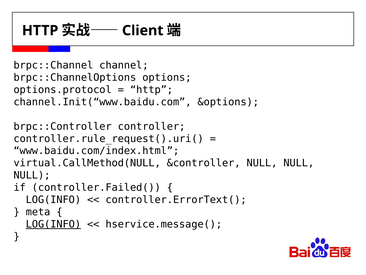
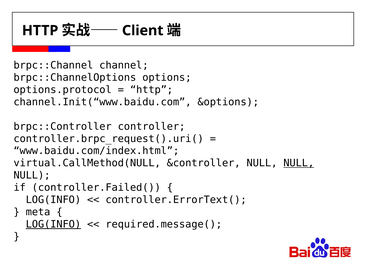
controller.rule_request().uri(: controller.rule_request().uri( -> controller.brpc_request().uri( (109, 138)
NULL underline: none -> present (299, 163)
hservice.message(: hservice.message( -> required.message( (164, 224)
